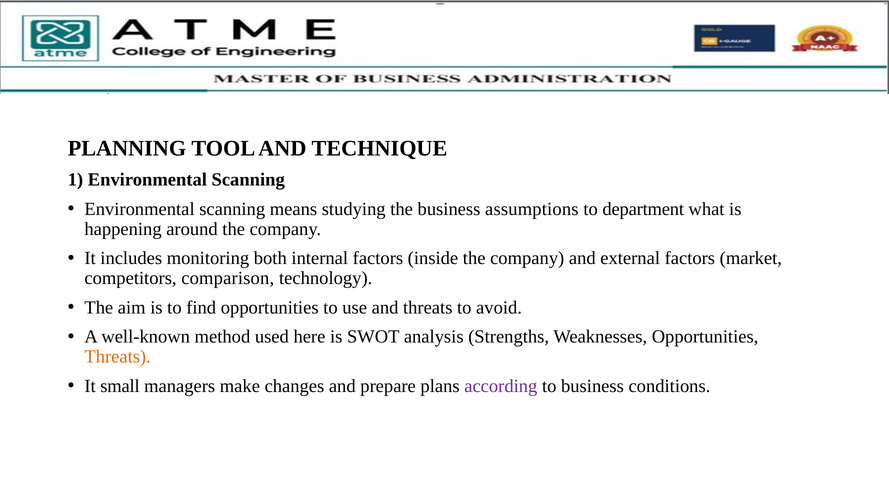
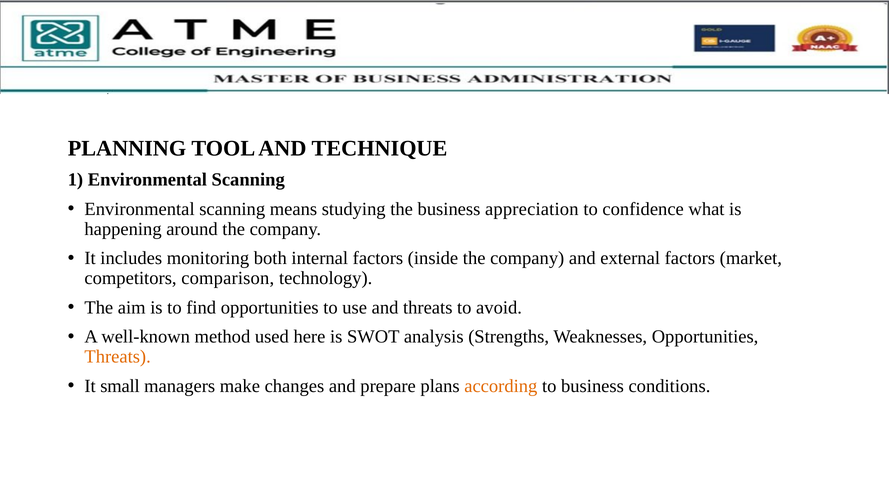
assumptions: assumptions -> appreciation (532, 209)
department: department -> confidence (643, 209)
according colour: purple -> orange (501, 386)
